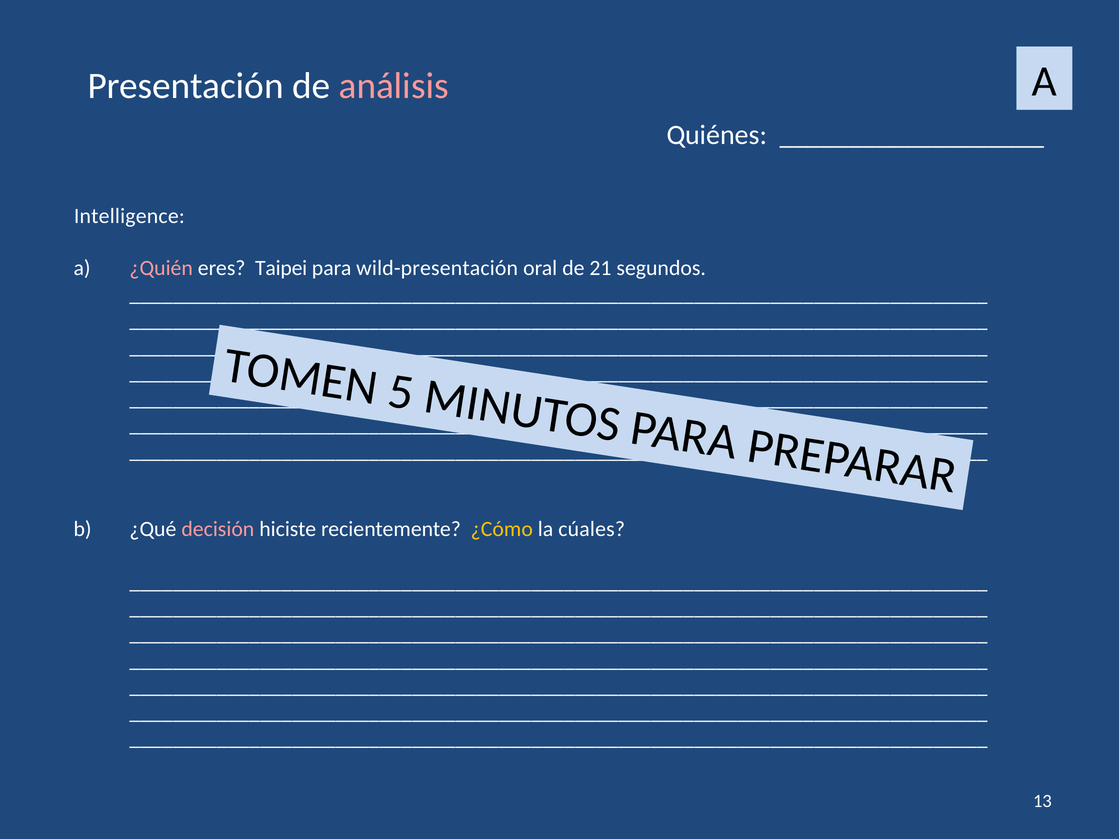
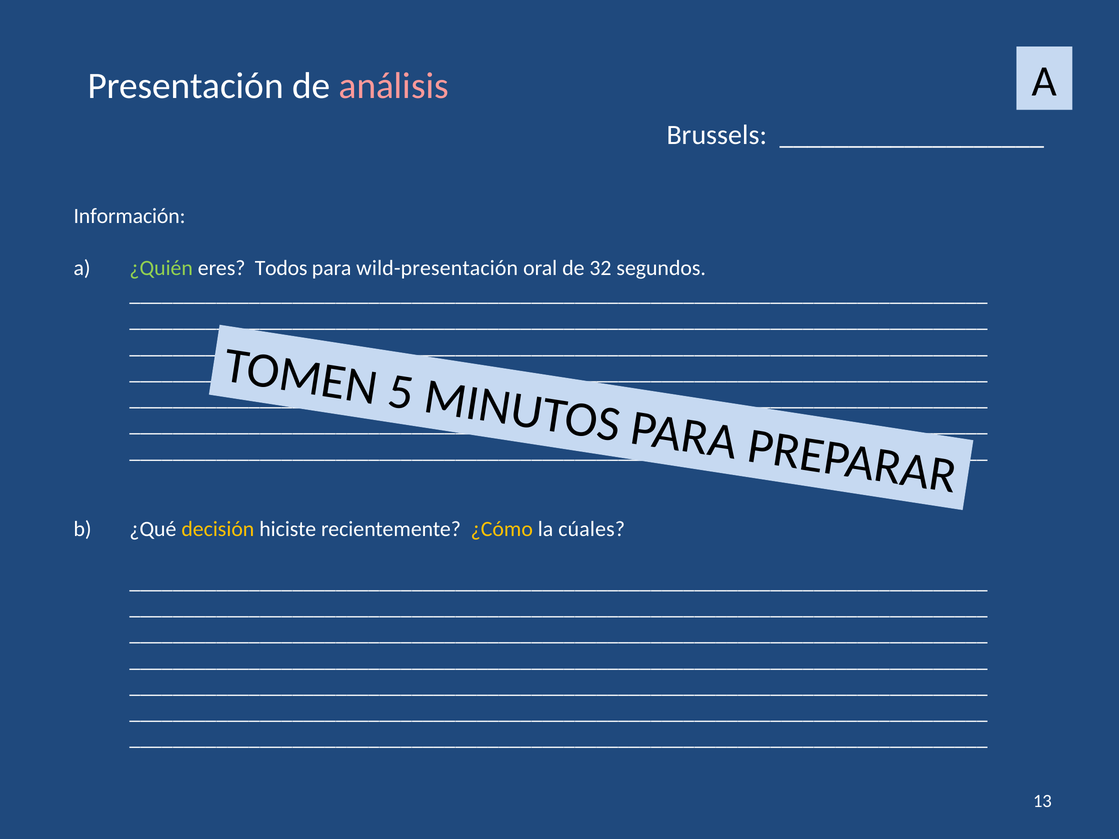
Quiénes: Quiénes -> Brussels (717, 135)
Intelligence: Intelligence -> Información (129, 216)
¿Quién colour: pink -> light green (161, 268)
Taipei: Taipei -> Todos (281, 268)
21: 21 -> 32 (600, 268)
decisión colour: pink -> yellow (218, 529)
